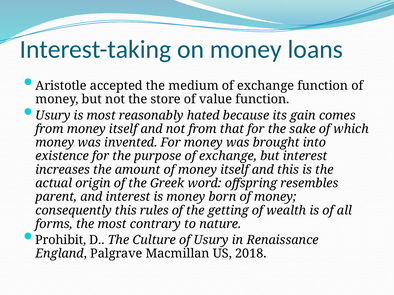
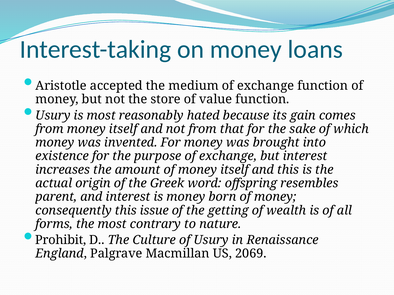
rules: rules -> issue (154, 211)
2018: 2018 -> 2069 (251, 254)
